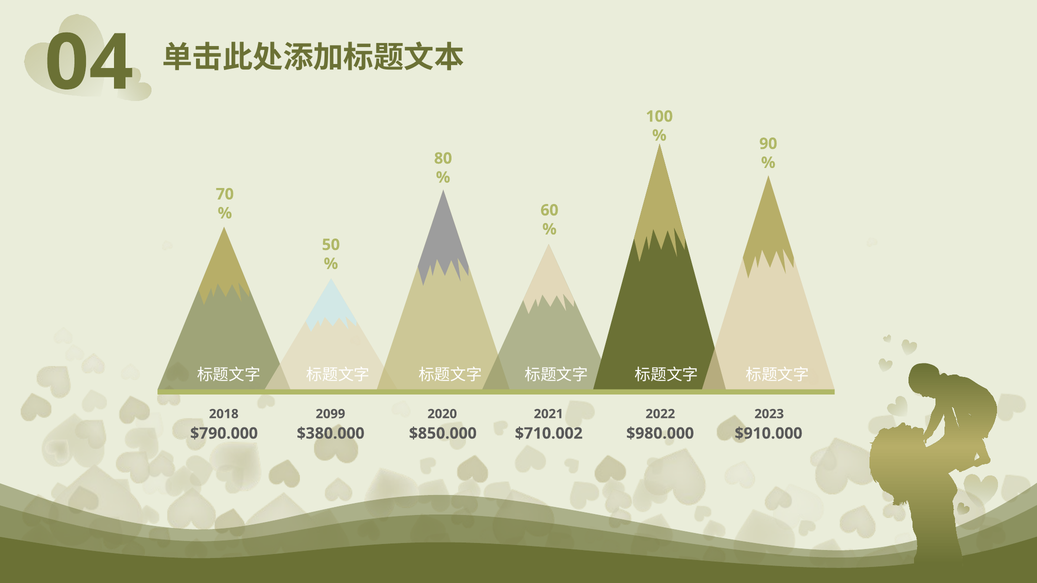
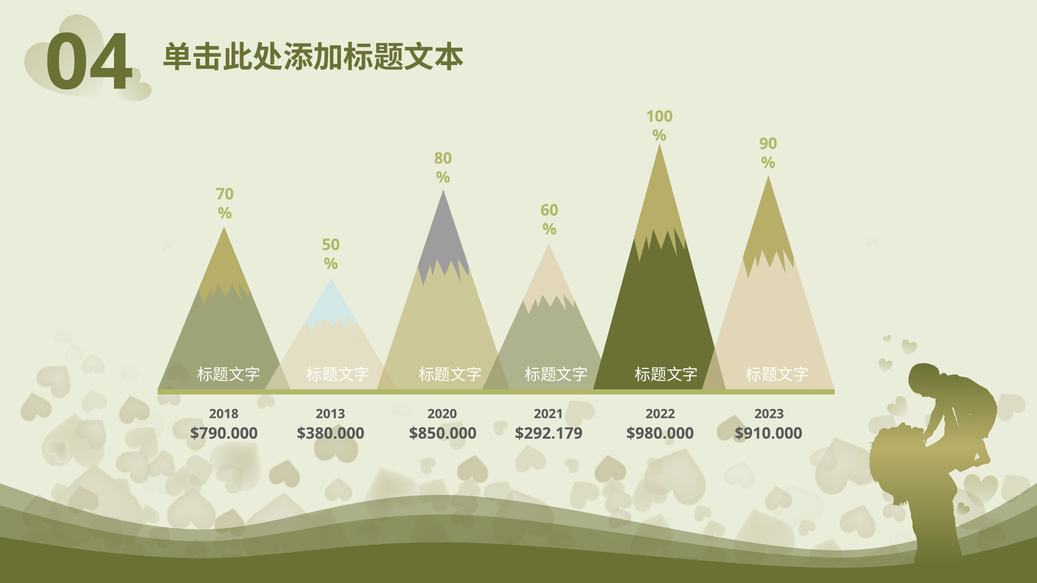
2099: 2099 -> 2013 (330, 414)
$710.002: $710.002 -> $292.179 (549, 434)
